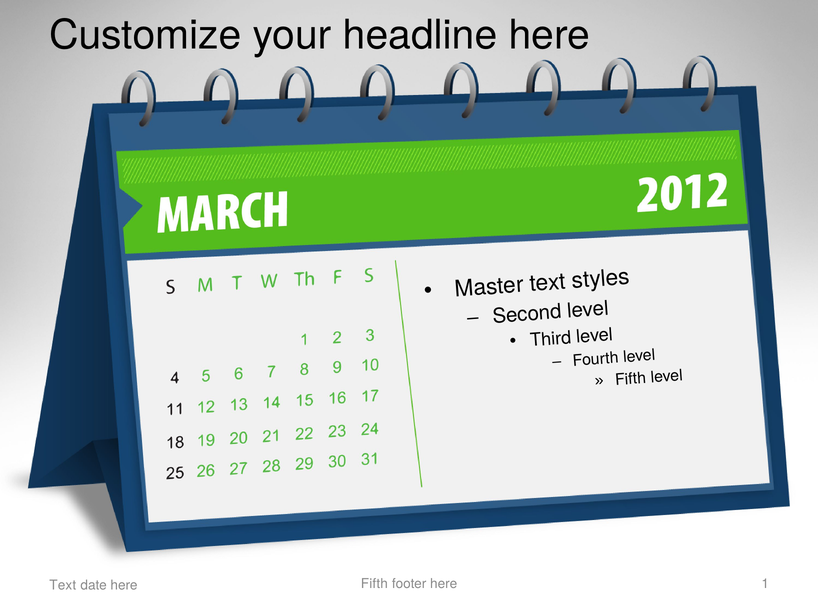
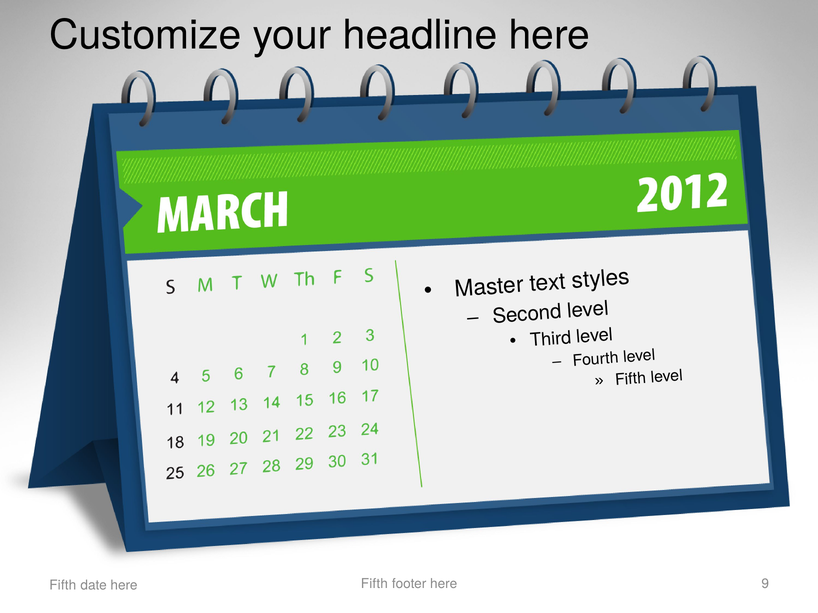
1: 1 -> 9 (765, 584)
Text: Text -> Fifth (63, 586)
